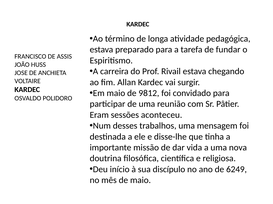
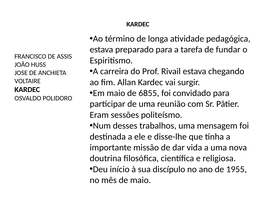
9812: 9812 -> 6855 (149, 93)
aconteceu: aconteceu -> politeísmo (162, 115)
6249: 6249 -> 1955 (237, 170)
